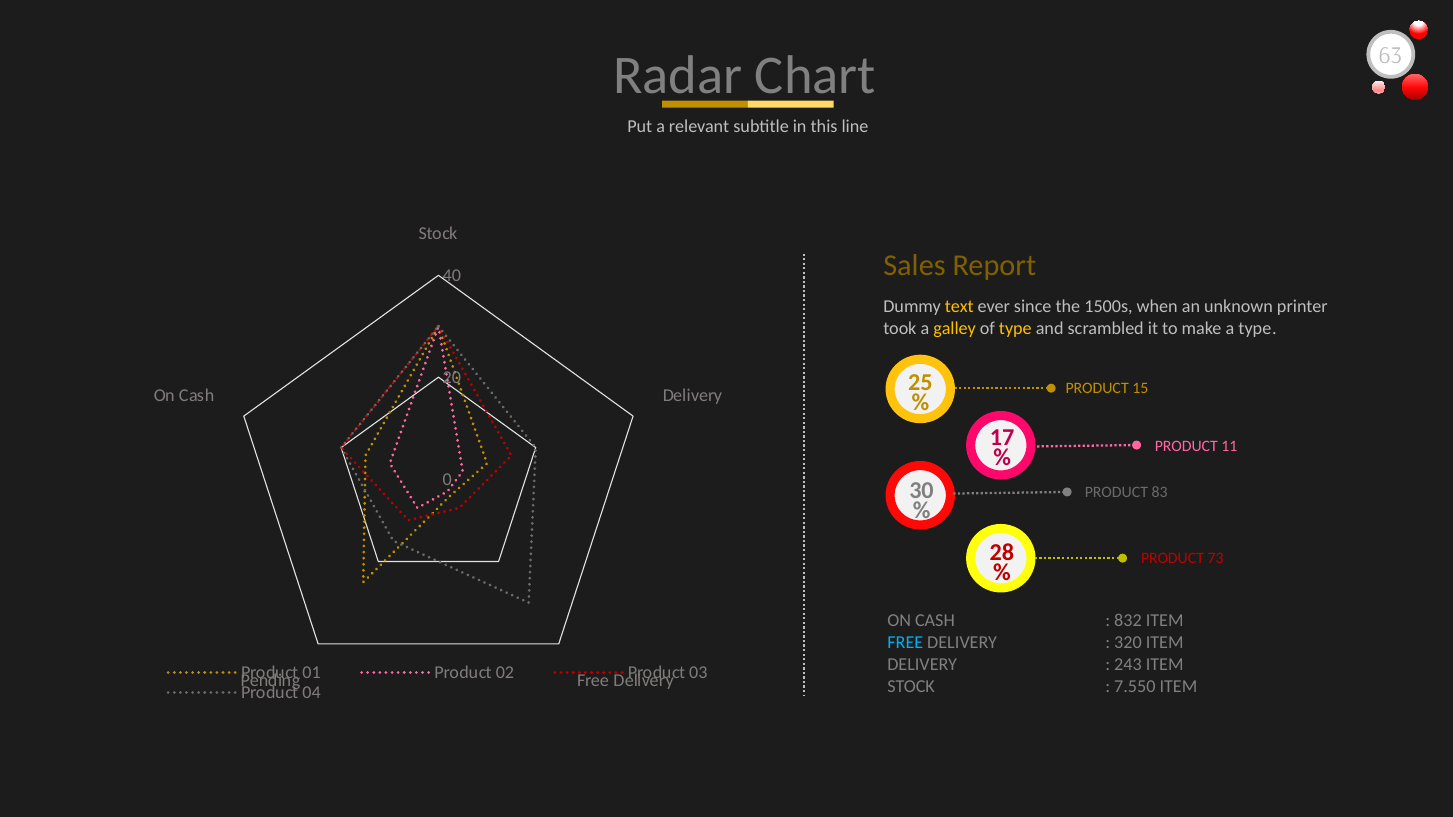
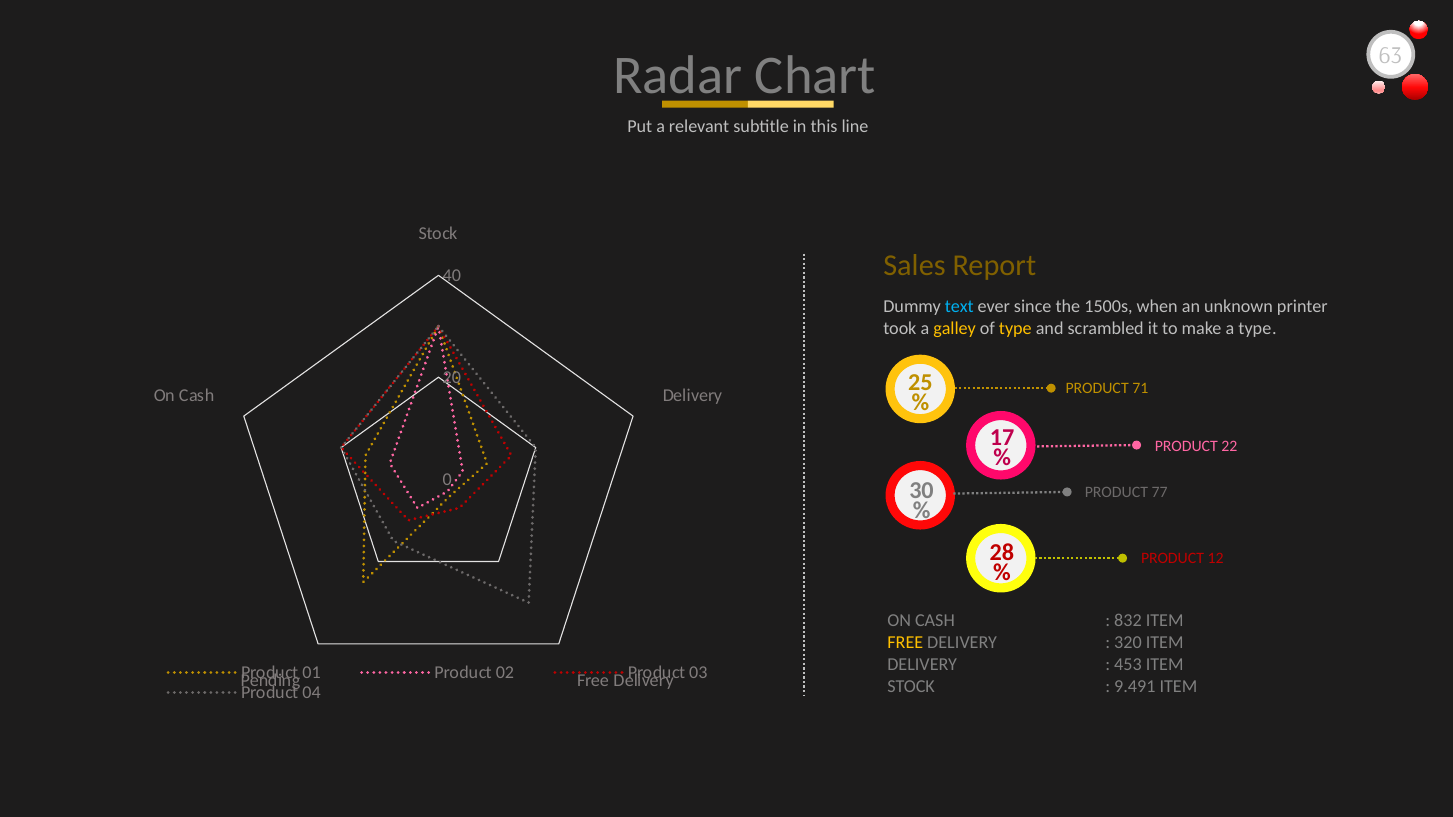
text colour: yellow -> light blue (959, 307)
15: 15 -> 71 (1140, 389)
11: 11 -> 22 (1229, 446)
83: 83 -> 77 (1160, 493)
73: 73 -> 12 (1216, 558)
FREE colour: light blue -> yellow (905, 643)
243: 243 -> 453 (1128, 665)
7.550: 7.550 -> 9.491 (1135, 686)
